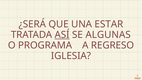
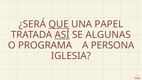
QUE underline: none -> present (59, 24)
ESTAR: ESTAR -> PAPEL (109, 24)
REGRESO: REGRESO -> PERSONA (113, 45)
